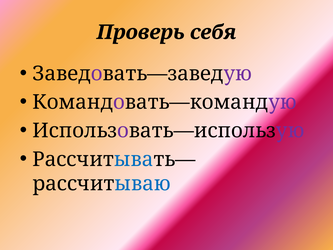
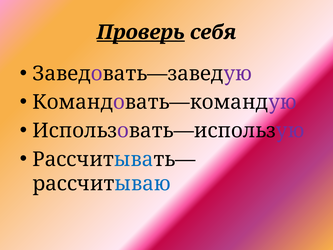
Проверь underline: none -> present (141, 32)
